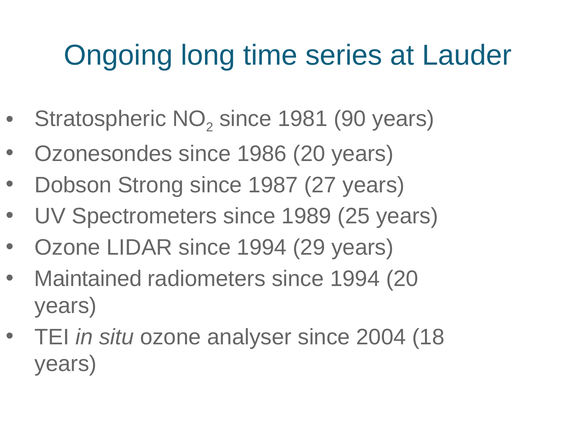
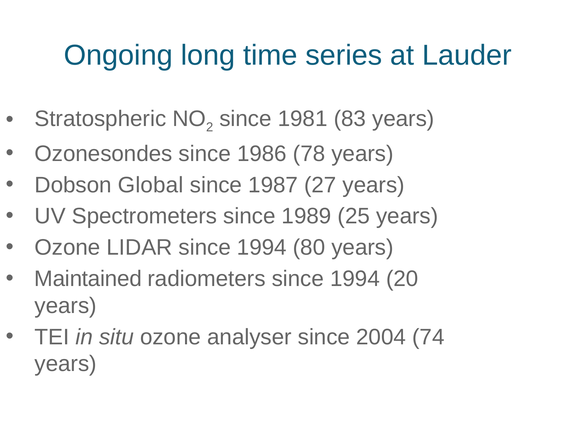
90: 90 -> 83 (350, 119)
1986 20: 20 -> 78 (309, 154)
Strong: Strong -> Global (151, 185)
29: 29 -> 80 (309, 248)
18: 18 -> 74 (428, 337)
